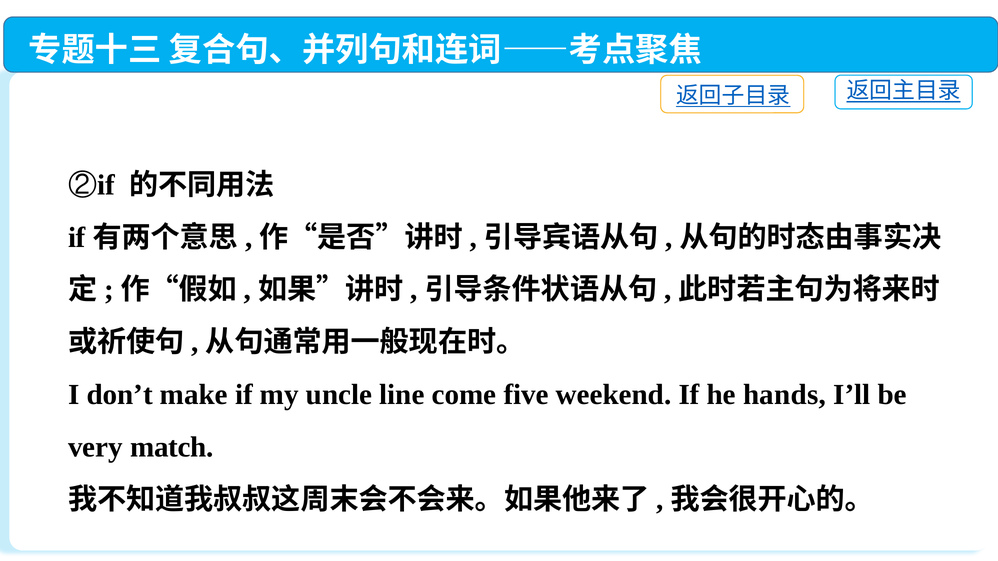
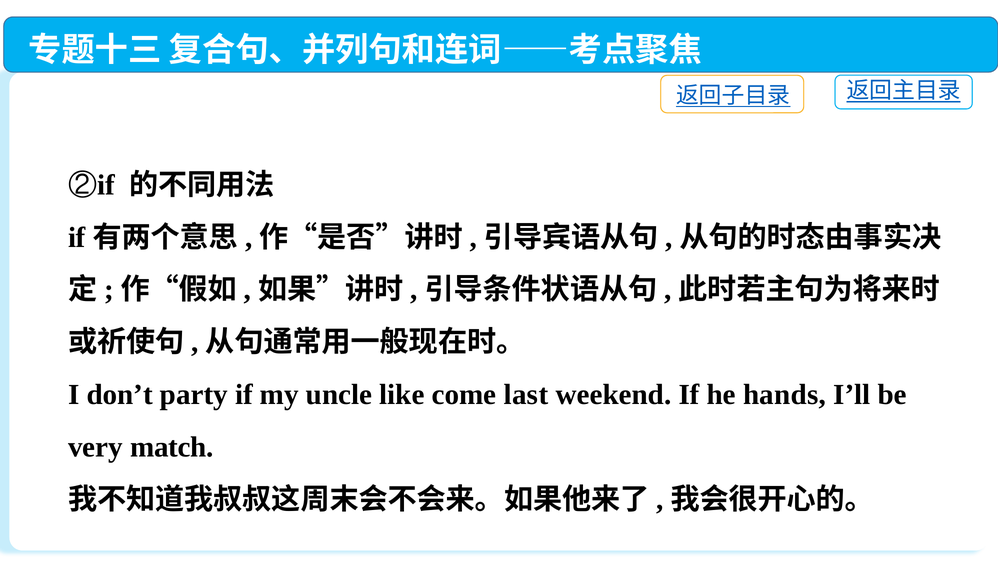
make: make -> party (194, 395)
line: line -> like (402, 395)
five: five -> last (526, 395)
